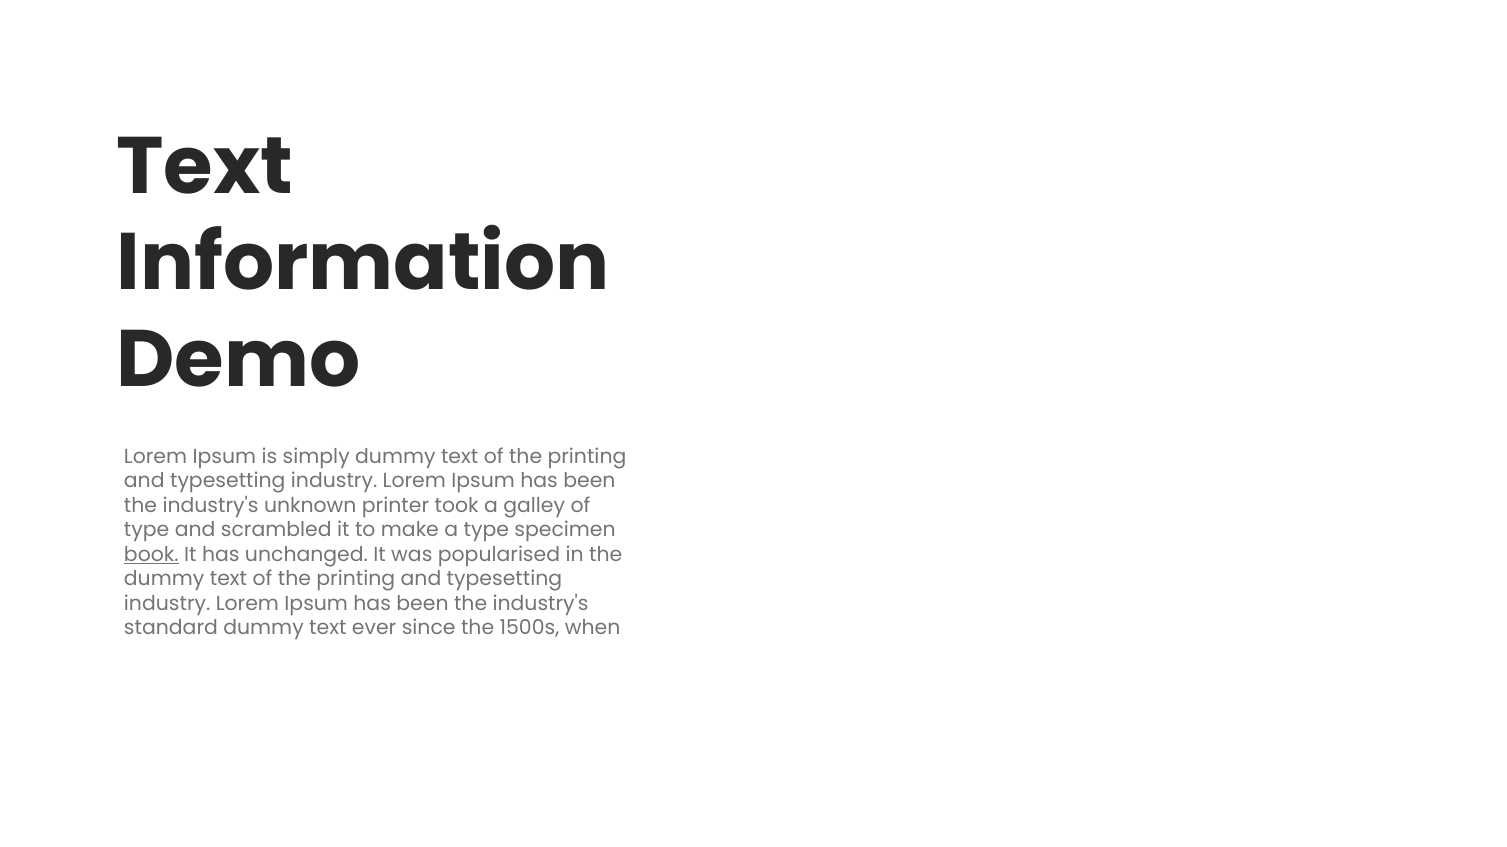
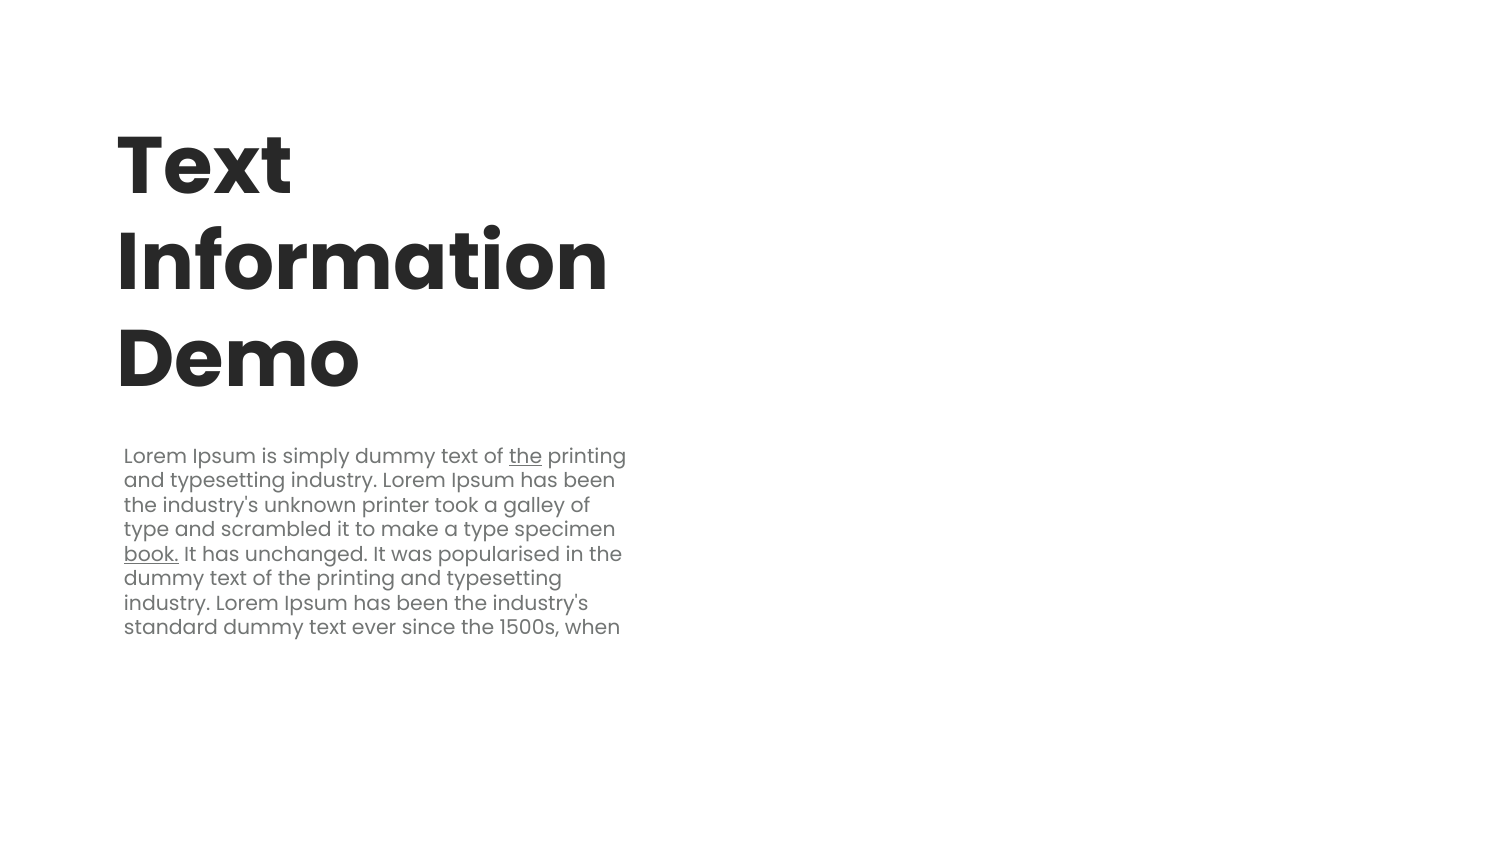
the underline: none -> present (526, 457)
